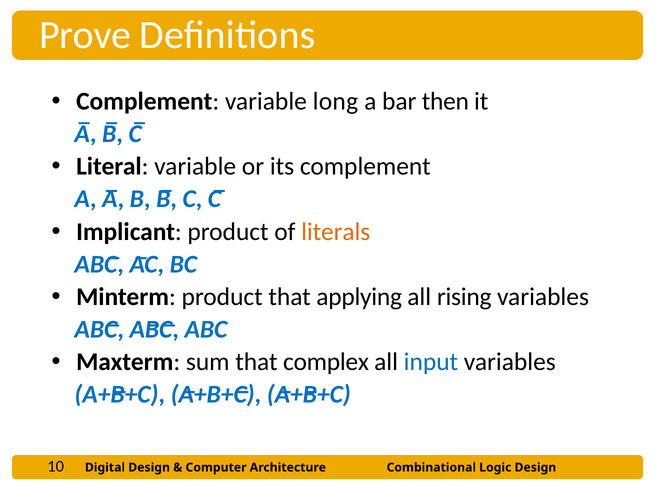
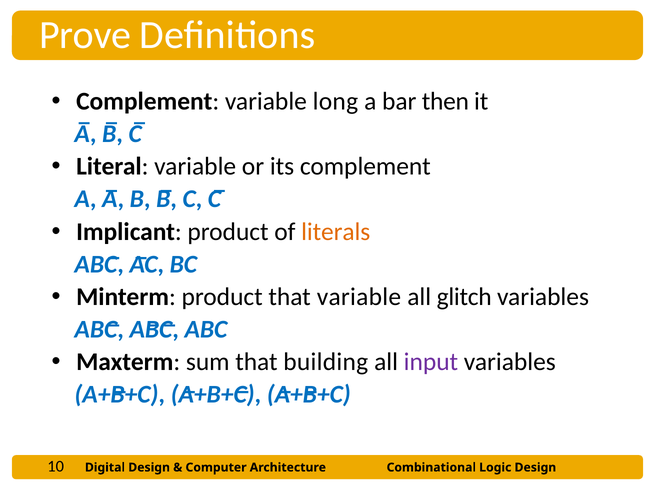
that applying: applying -> variable (359, 297)
rising: rising -> glitch (464, 297)
complex: complex -> building (326, 362)
input colour: blue -> purple (431, 362)
